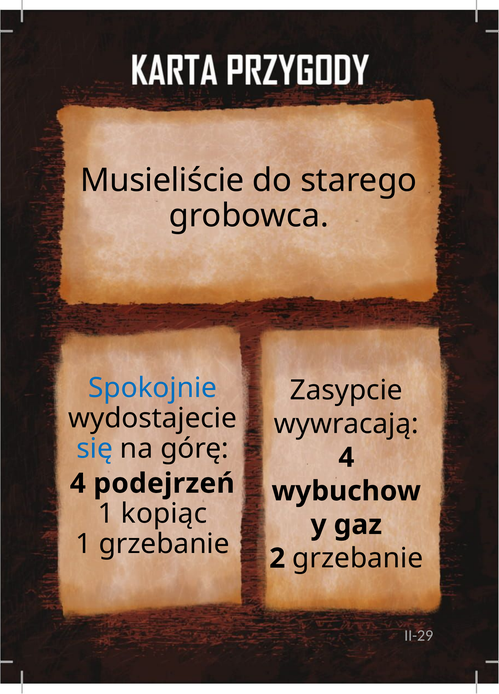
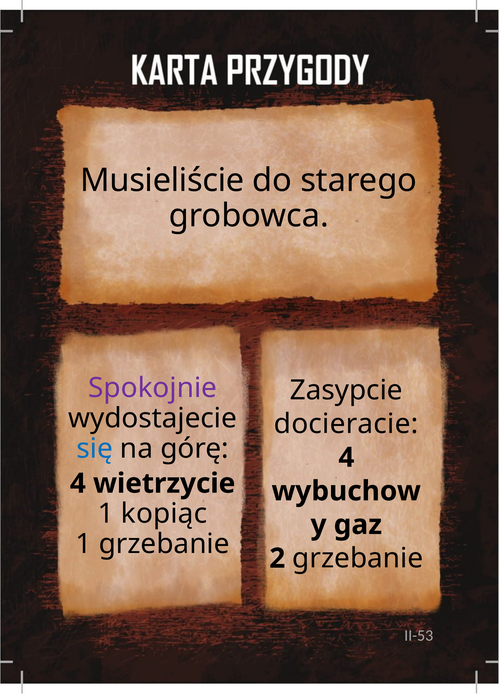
Spokojnie colour: blue -> purple (153, 388)
wywracają: wywracają -> docieracie (346, 424)
podejrzeń: podejrzeń -> wietrzycie (164, 484)
II-29: II-29 -> II-53 (419, 636)
